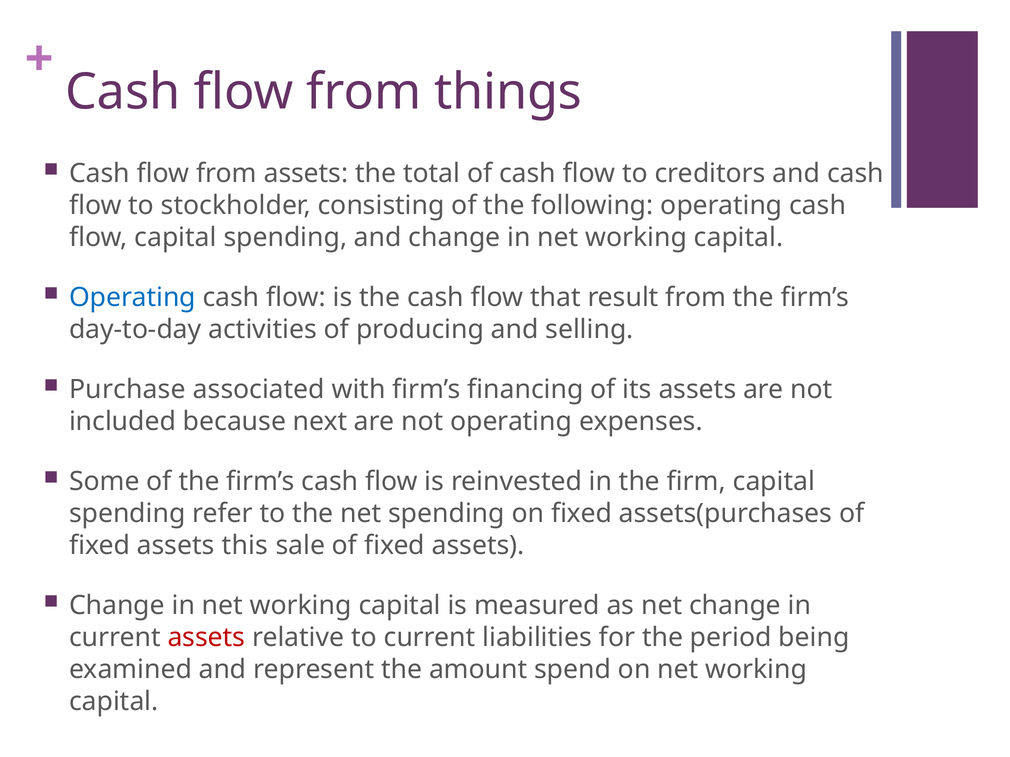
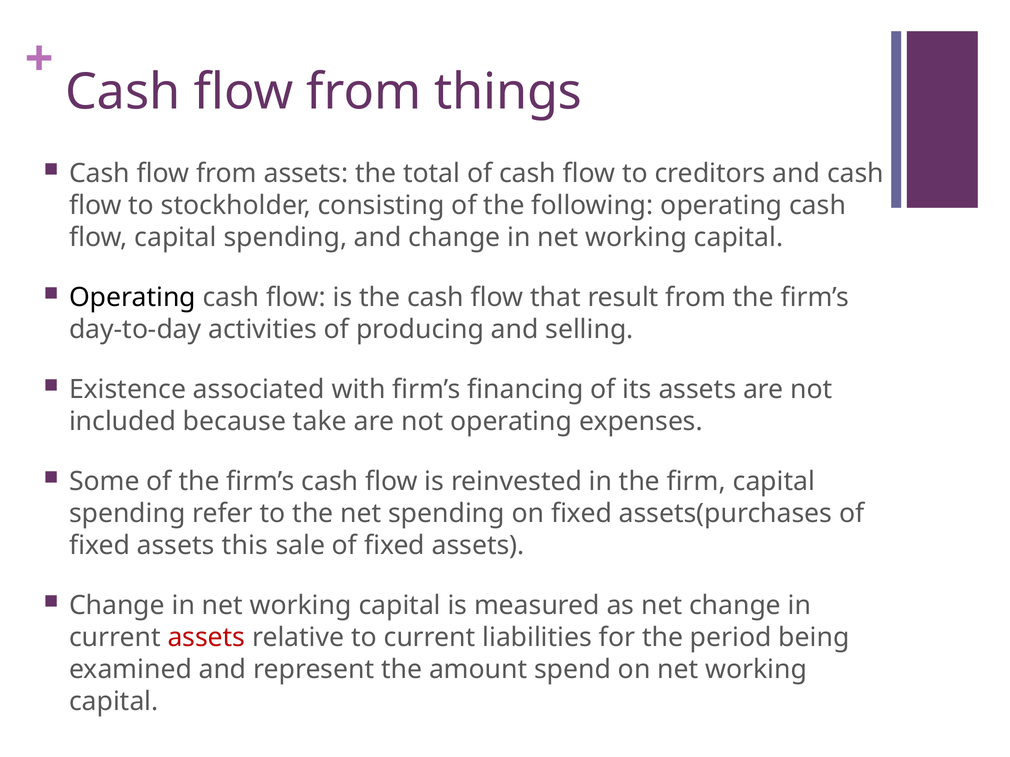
Operating colour: blue -> black (132, 298)
Purchase: Purchase -> Existence (128, 390)
next: next -> take (320, 422)
